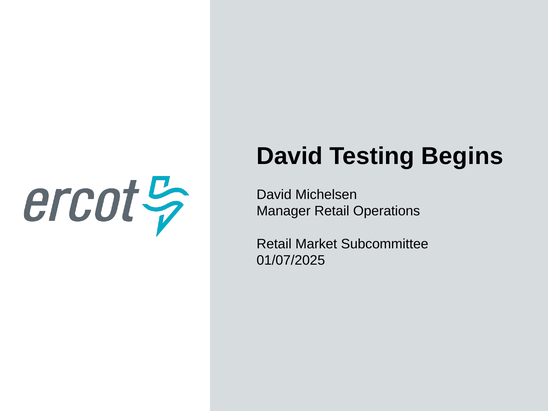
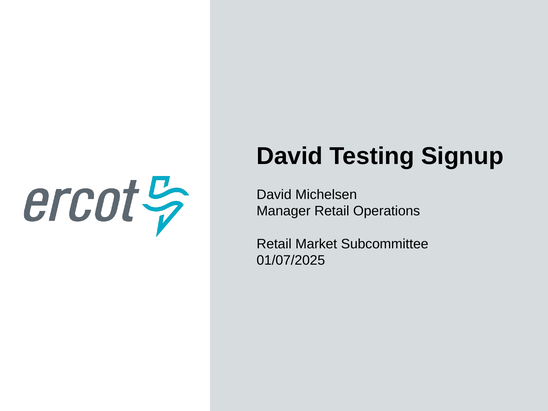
Begins: Begins -> Signup (462, 156)
